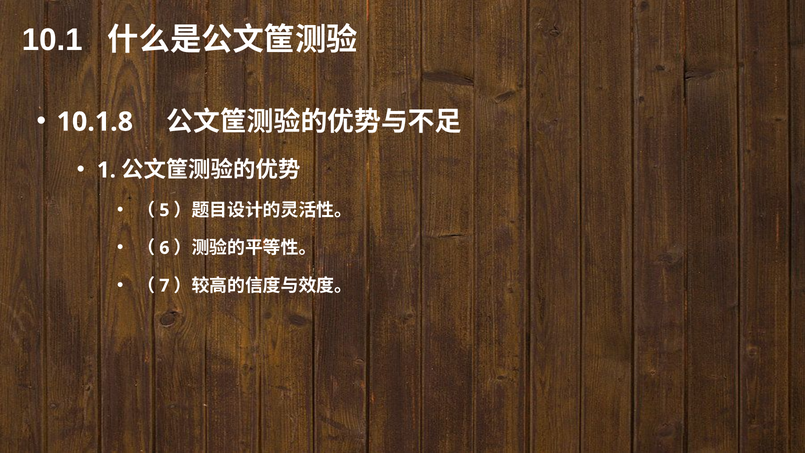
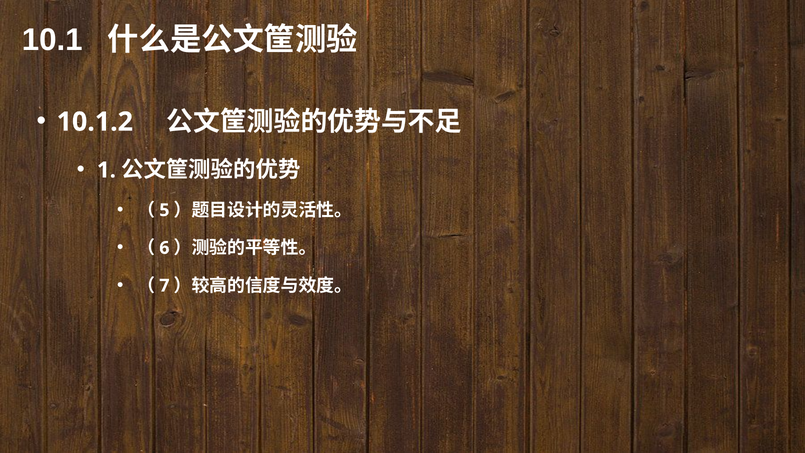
10.1.8: 10.1.8 -> 10.1.2 (95, 122)
